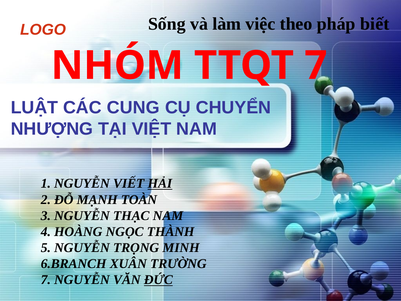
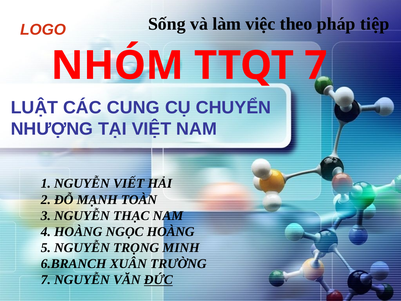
biết: biết -> tiệp (375, 24)
HẢI underline: present -> none (160, 183)
NGỌC THÀNH: THÀNH -> HOÀNG (171, 231)
